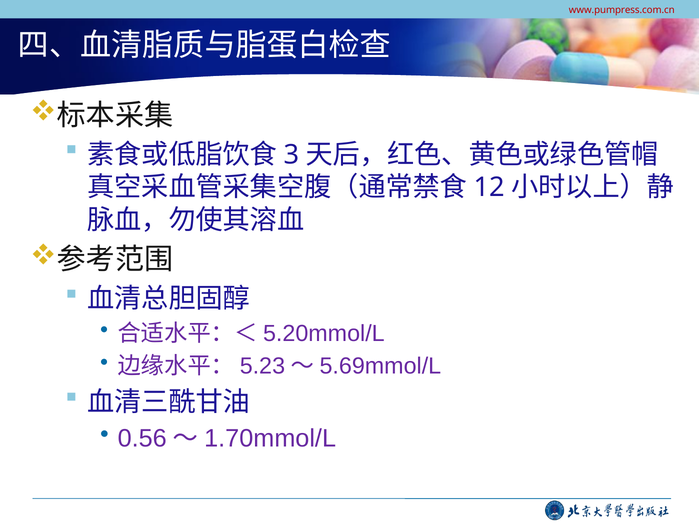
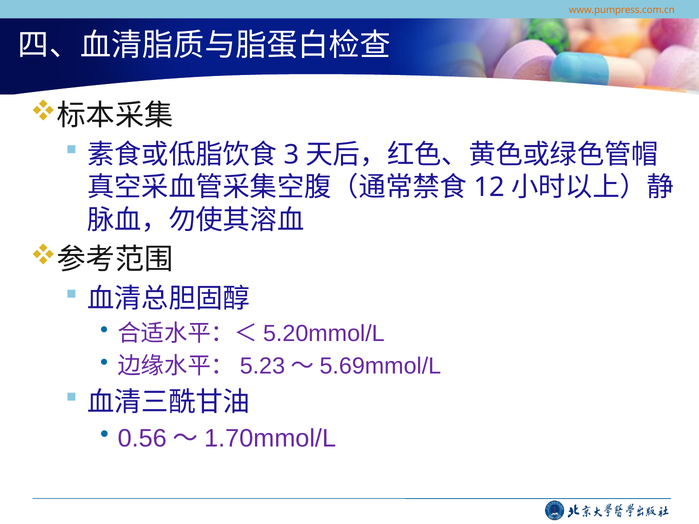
www.pumpress.com.cn colour: red -> orange (622, 10)
